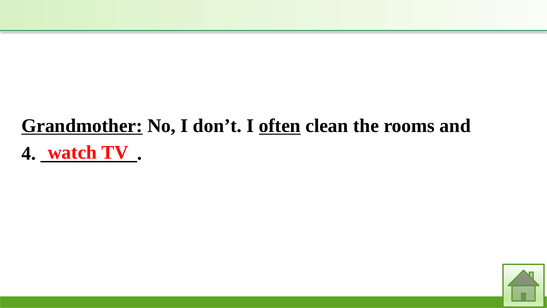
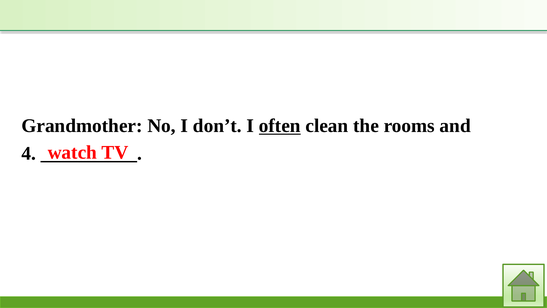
Grandmother underline: present -> none (82, 126)
